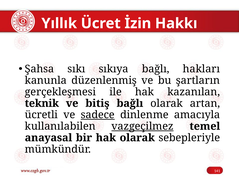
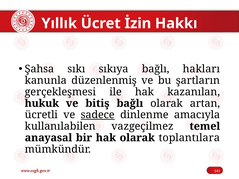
teknik: teknik -> hukuk (42, 104)
vazgeçilmez underline: present -> none (142, 126)
sebepleriyle: sebepleriyle -> toplantılara (189, 138)
